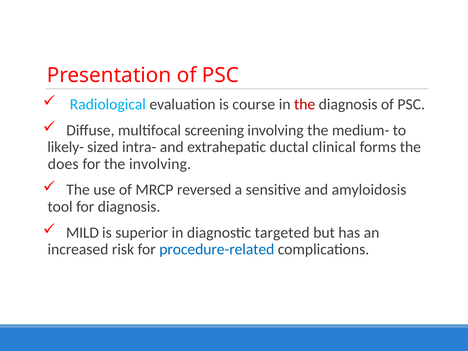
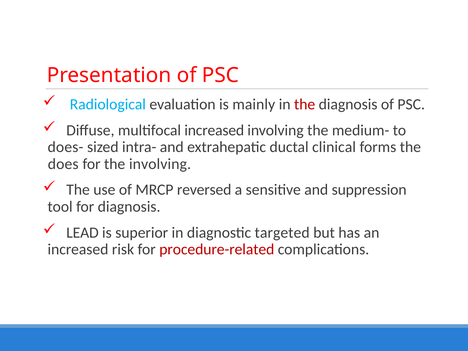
course: course -> mainly (254, 104)
multifocal screening: screening -> increased (214, 130)
likely-: likely- -> does- (65, 147)
amyloidosis: amyloidosis -> suppression (369, 190)
MILD: MILD -> LEAD (83, 233)
procedure-related colour: blue -> red (217, 249)
